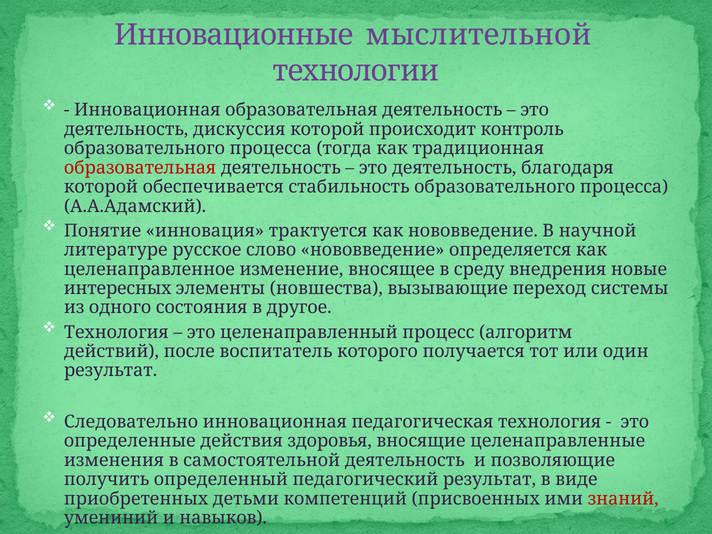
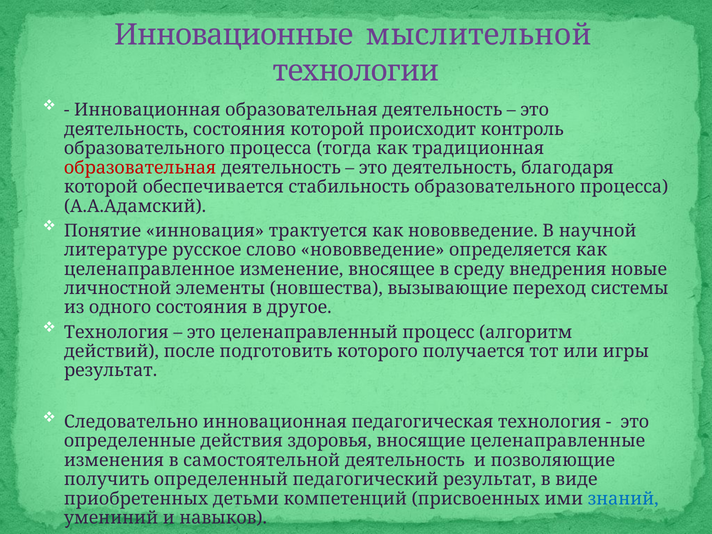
деятельность дискуссия: дискуссия -> состояния (239, 129)
интересных: интересных -> личностной (118, 288)
воспитатель: воспитатель -> подготовить (276, 351)
один: один -> игры (626, 351)
знаний colour: red -> blue (623, 499)
